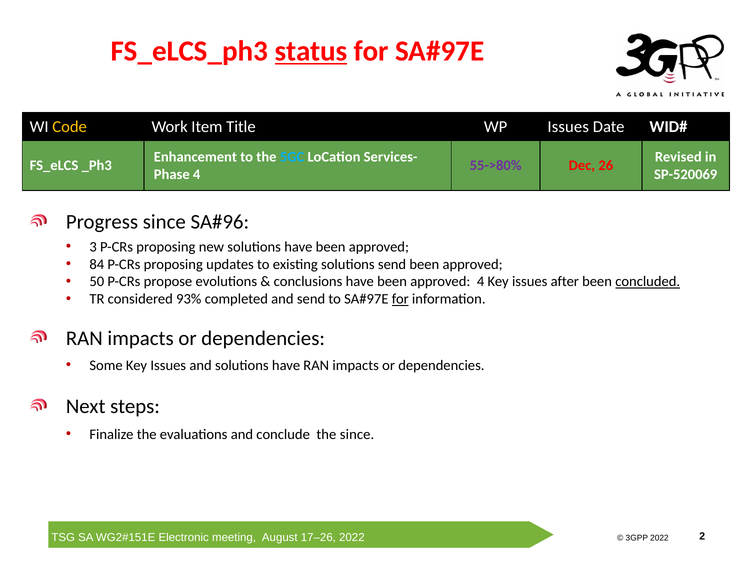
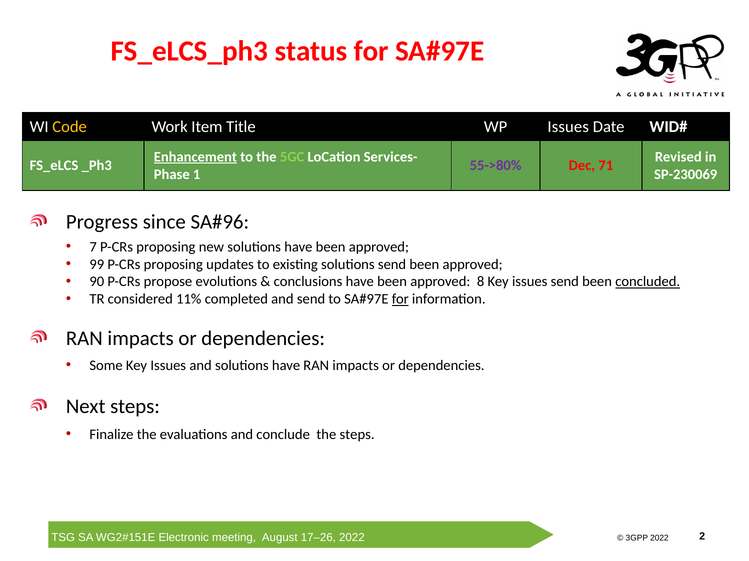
status underline: present -> none (311, 51)
Enhancement underline: none -> present (195, 157)
5GC colour: light blue -> light green (292, 157)
26: 26 -> 71 (606, 166)
4: 4 -> 1 (197, 175)
SP-520069: SP-520069 -> SP-230069 (686, 175)
3: 3 -> 7 (93, 247)
84: 84 -> 99 (97, 265)
50: 50 -> 90 (97, 282)
approved 4: 4 -> 8 (481, 282)
issues after: after -> send (565, 282)
93%: 93% -> 11% (189, 300)
the since: since -> steps (357, 435)
